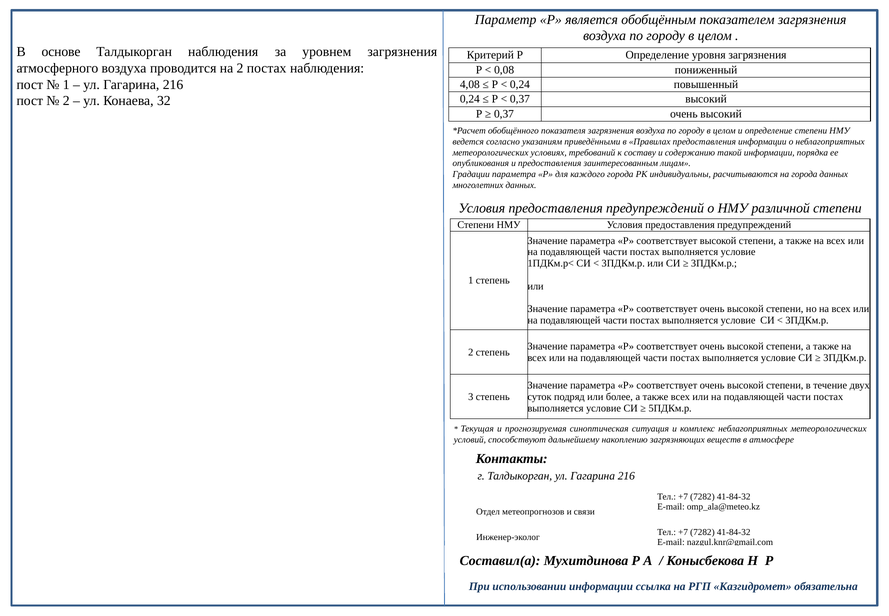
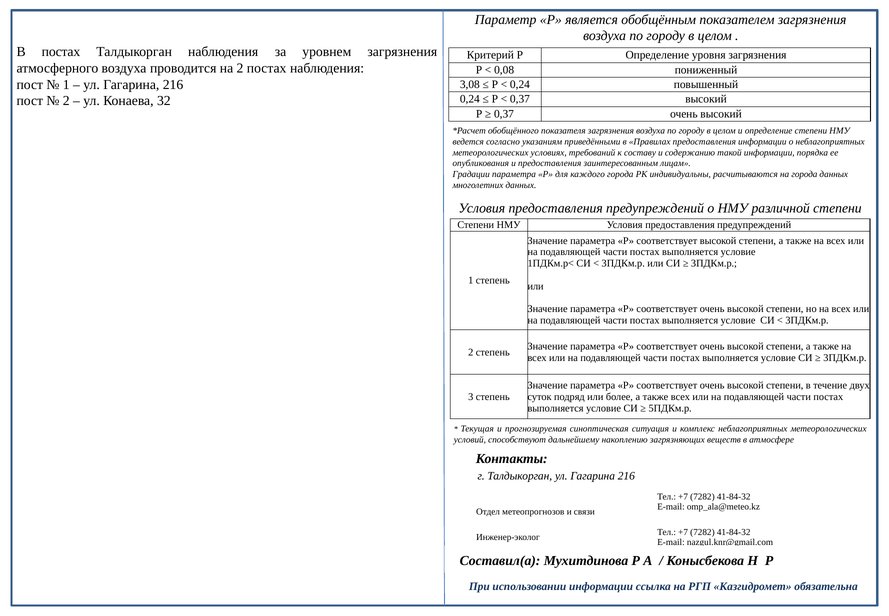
В основе: основе -> постах (61, 52)
4,08: 4,08 -> 3,08 (470, 84)
